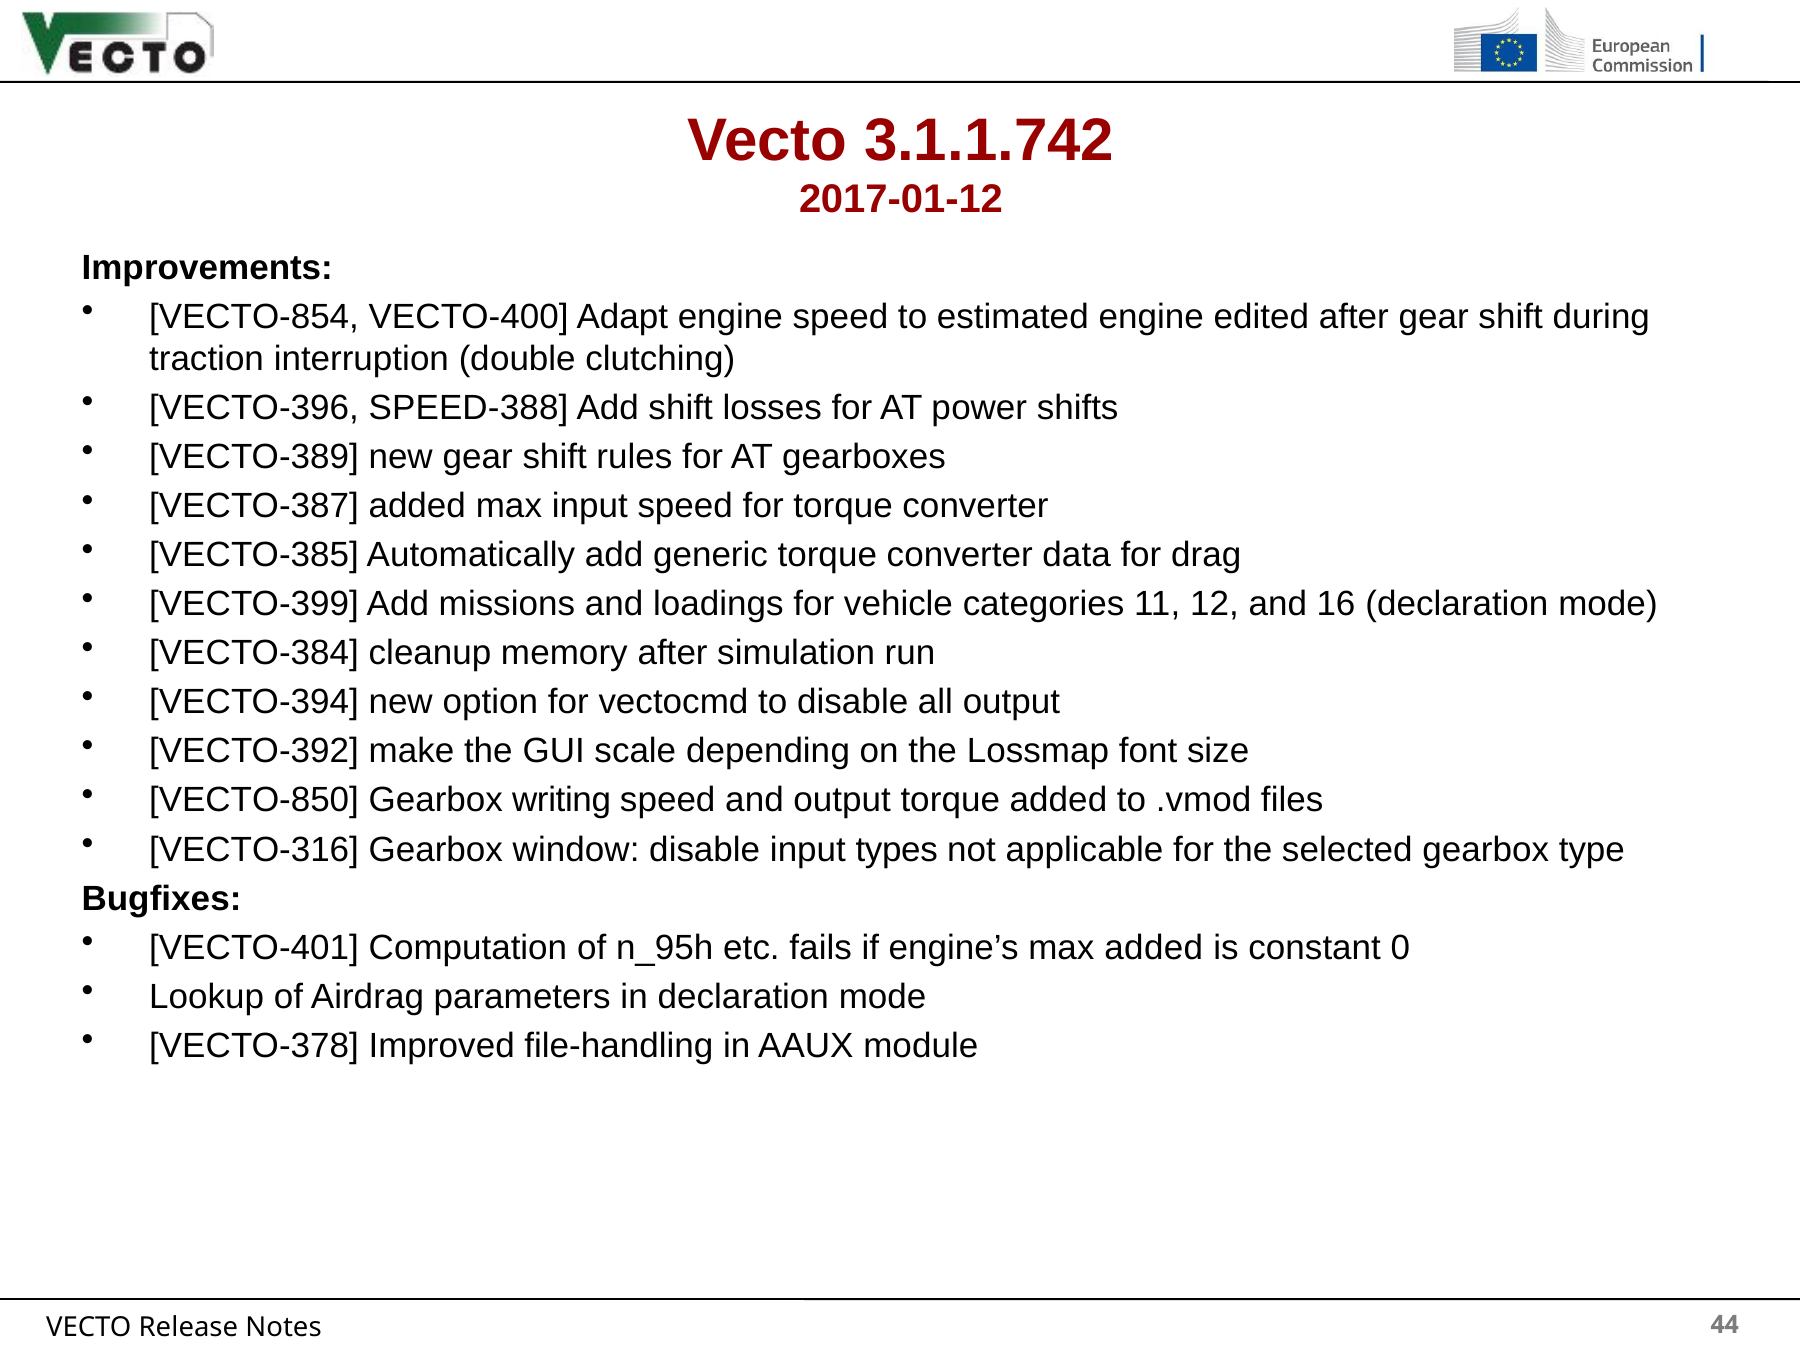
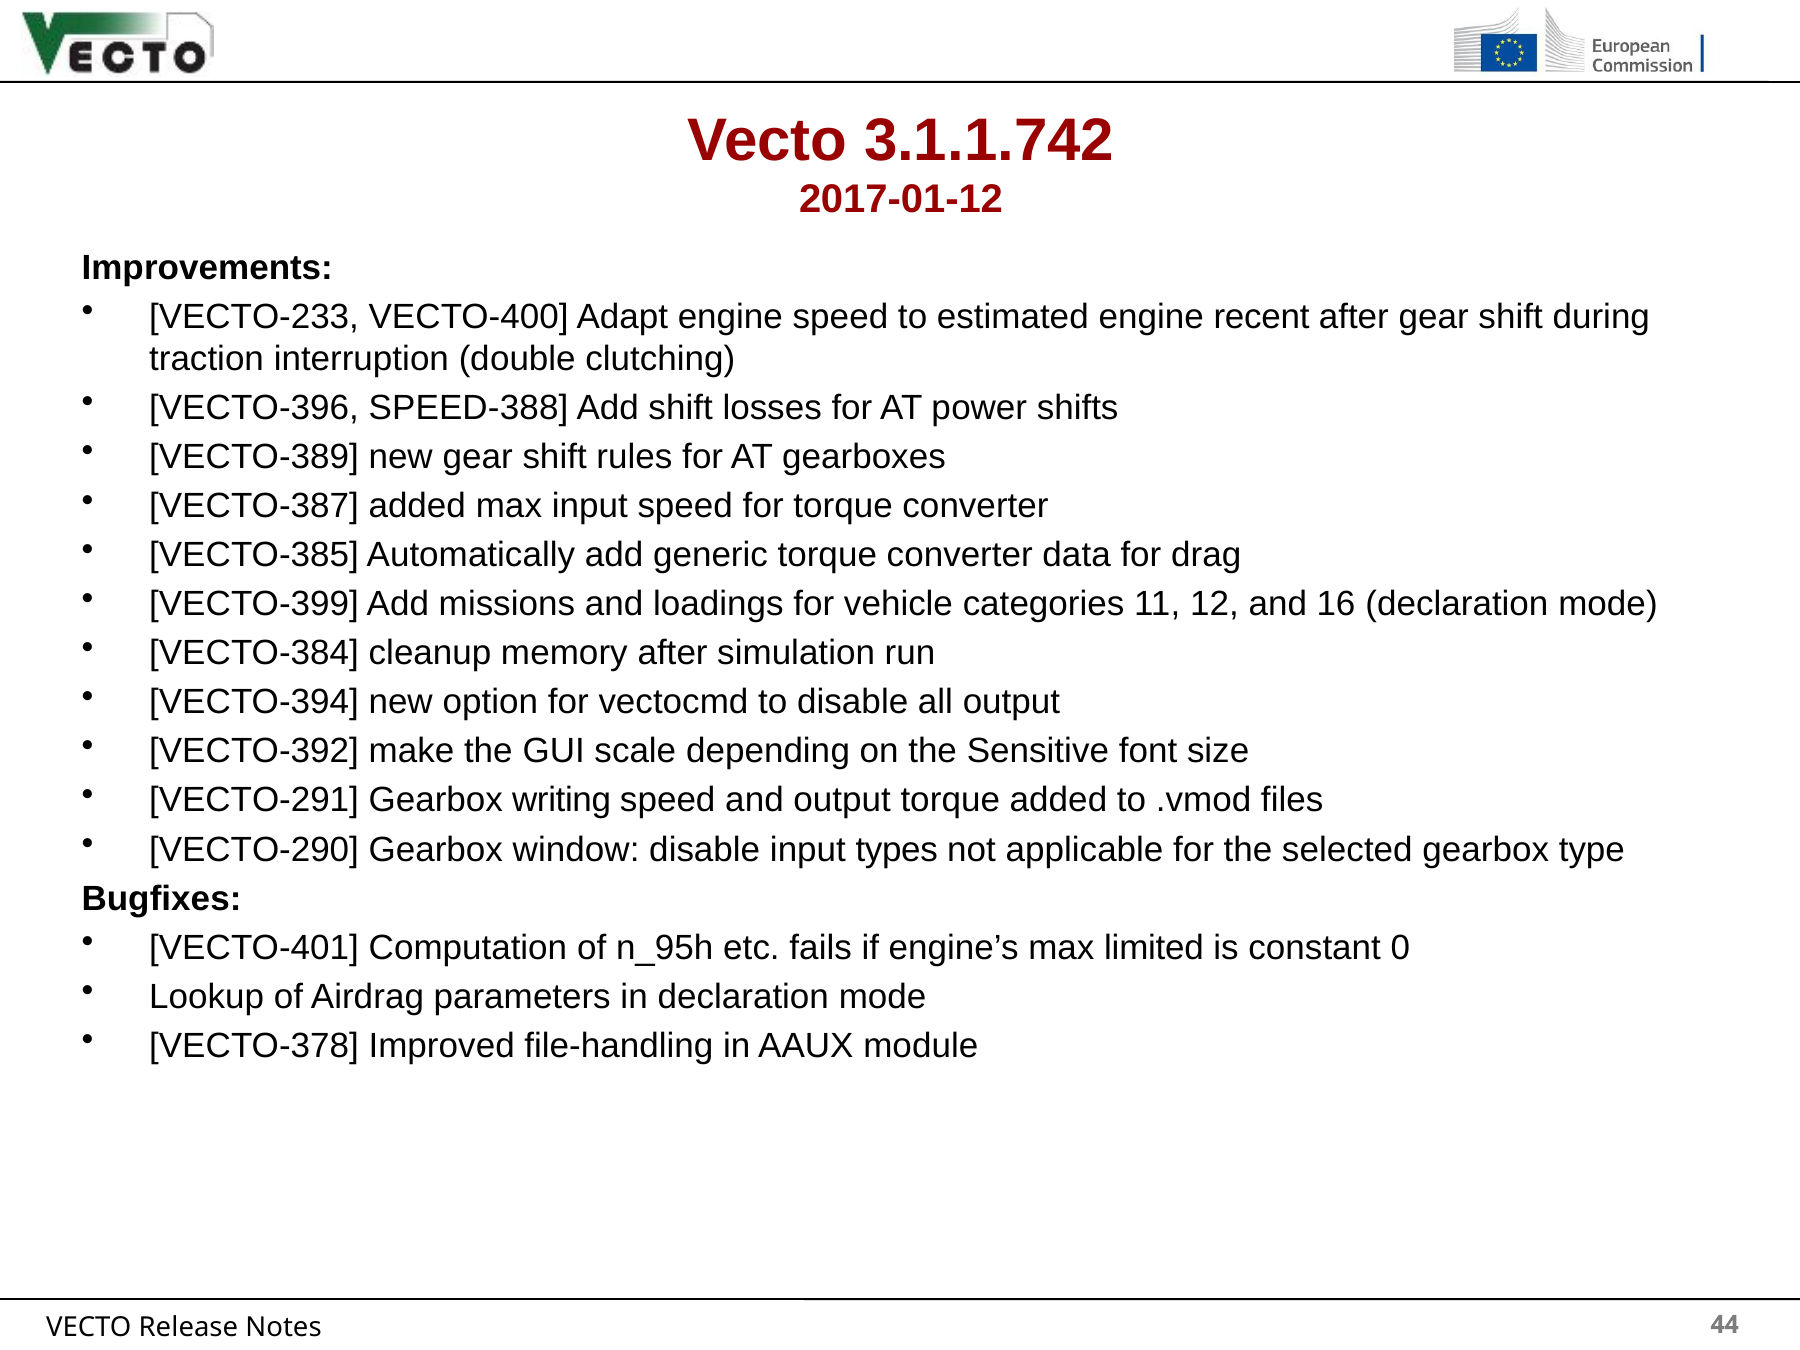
VECTO-854: VECTO-854 -> VECTO-233 (254, 317)
edited: edited -> recent (1262, 317)
Lossmap: Lossmap -> Sensitive (1038, 751)
VECTO-850: VECTO-850 -> VECTO-291 (254, 800)
VECTO-316: VECTO-316 -> VECTO-290 (254, 849)
max added: added -> limited (1154, 948)
